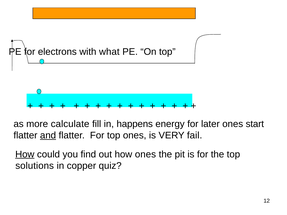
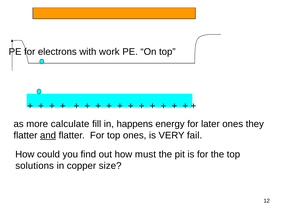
what: what -> work (109, 52)
start: start -> they (255, 124)
How underline: present -> none (25, 154)
how ones: ones -> must (145, 154)
quiz: quiz -> size (110, 166)
